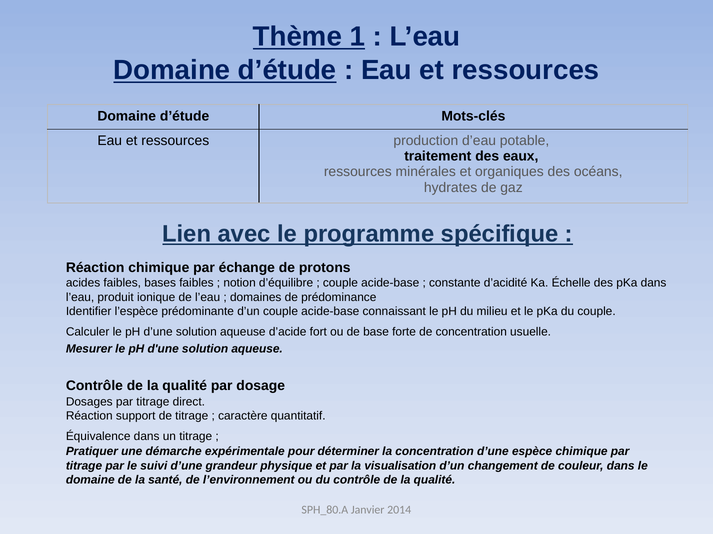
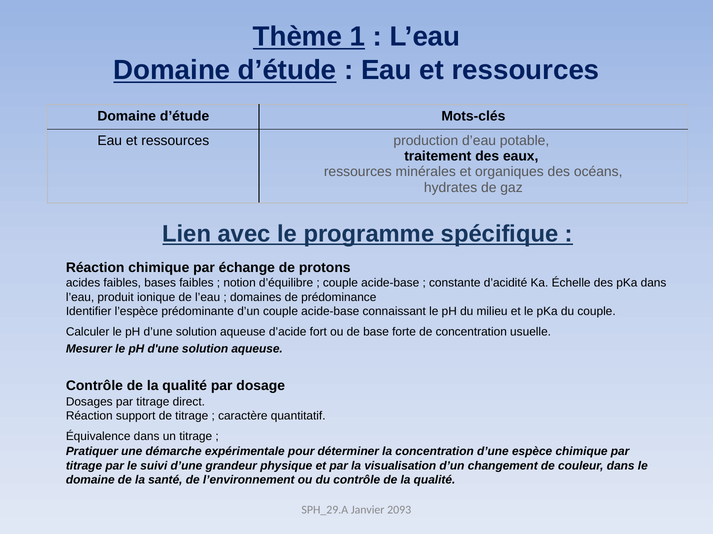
SPH_80.A: SPH_80.A -> SPH_29.A (325, 511)
2014: 2014 -> 2093 (399, 511)
